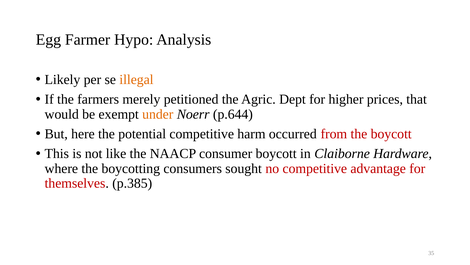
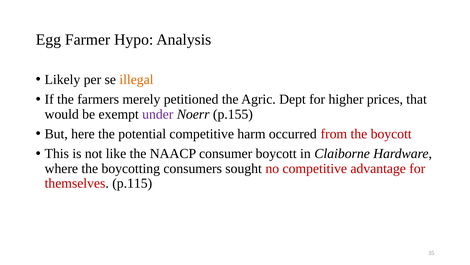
under colour: orange -> purple (158, 114)
p.644: p.644 -> p.155 (233, 114)
p.385: p.385 -> p.115 (132, 183)
